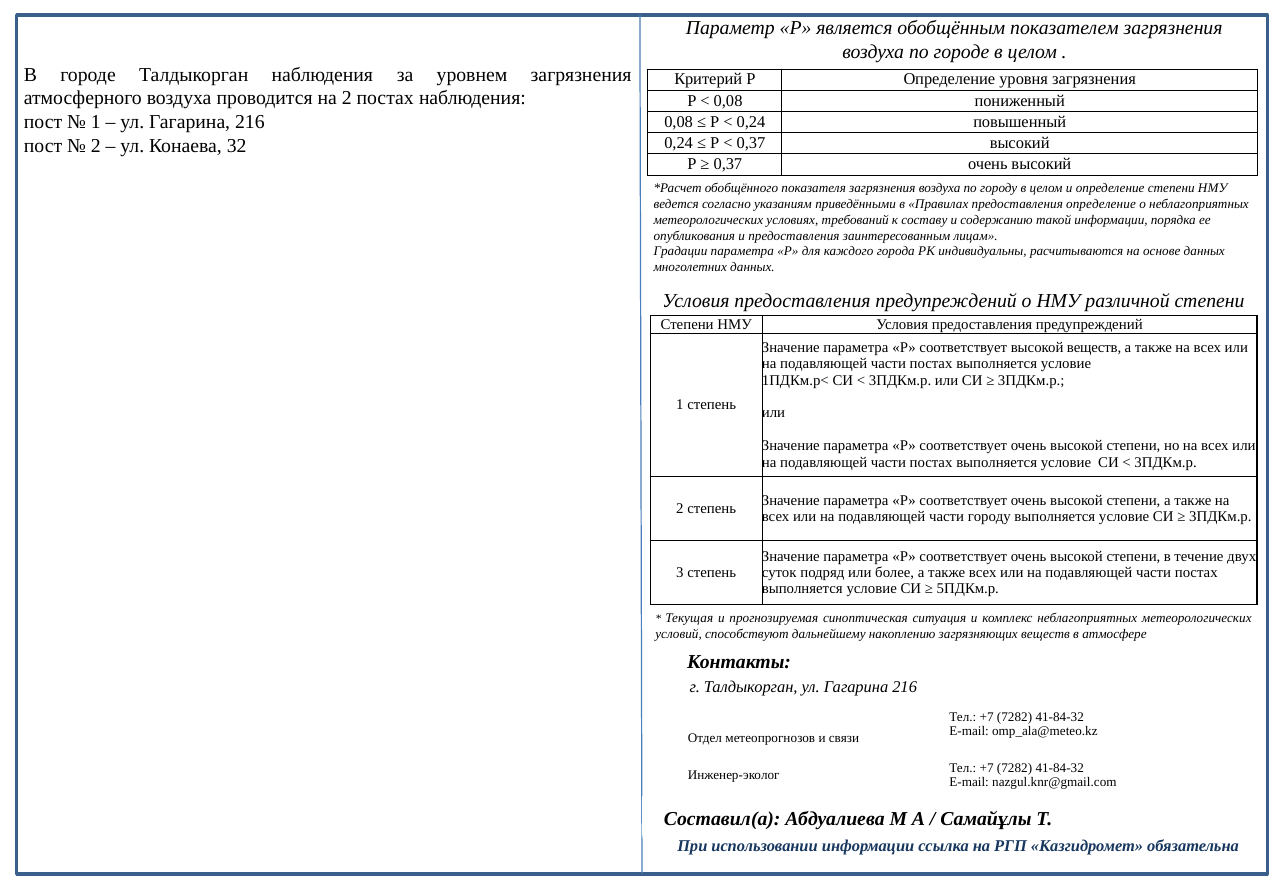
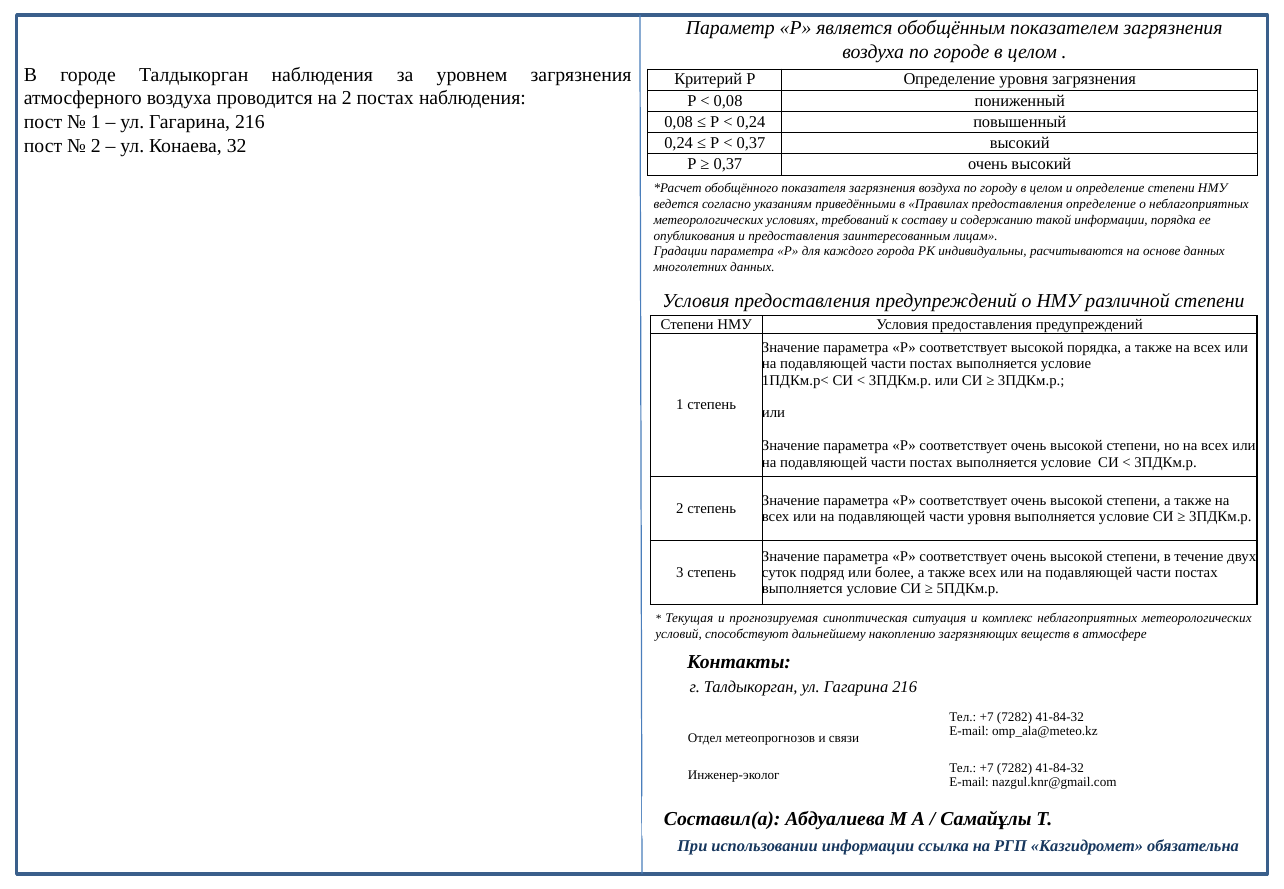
высокой веществ: веществ -> порядка (1094, 347)
части городу: городу -> уровня (989, 517)
